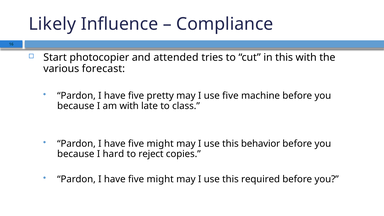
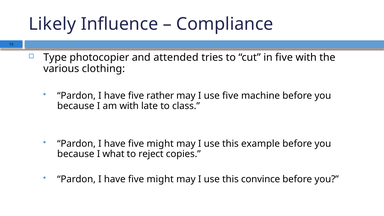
Start: Start -> Type (55, 57)
in this: this -> five (284, 57)
forecast: forecast -> clothing (103, 69)
pretty: pretty -> rather (160, 96)
behavior: behavior -> example (261, 144)
hard: hard -> what (113, 154)
required: required -> convince (261, 179)
